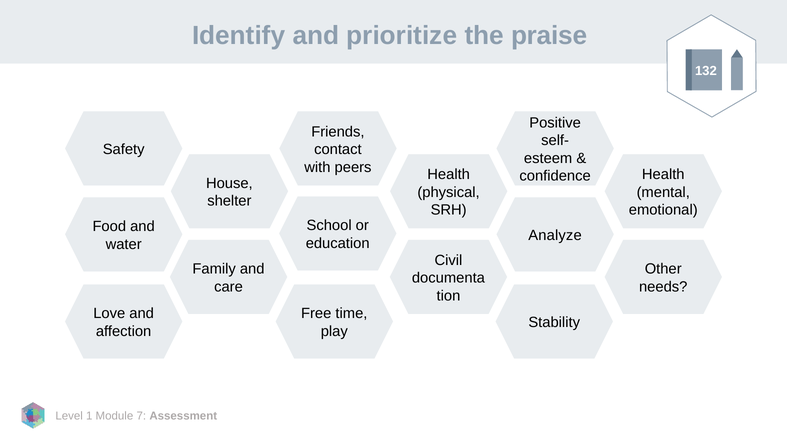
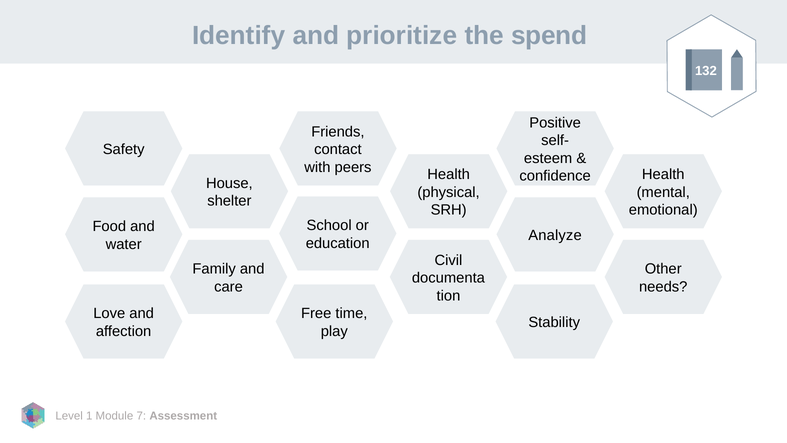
praise: praise -> spend (549, 36)
